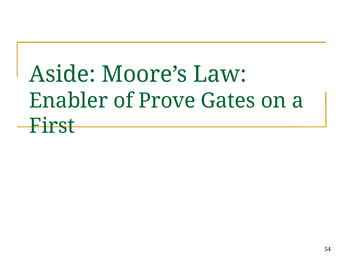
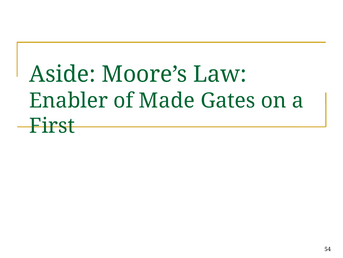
Prove: Prove -> Made (167, 100)
